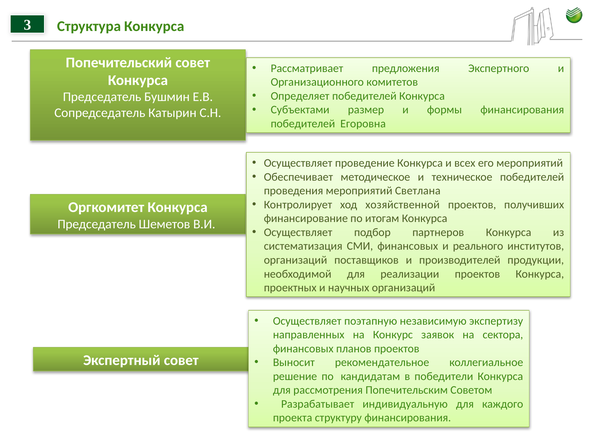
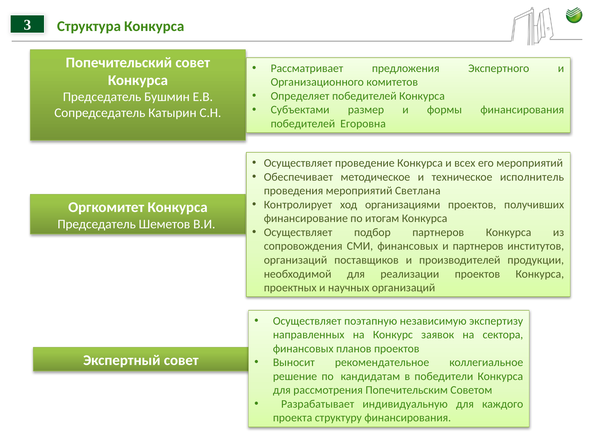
техническое победителей: победителей -> исполнитель (532, 177)
хозяйственной: хозяйственной -> организациями (403, 205)
систематизация: систематизация -> сопровождения (303, 246)
и реального: реального -> партнеров (478, 246)
